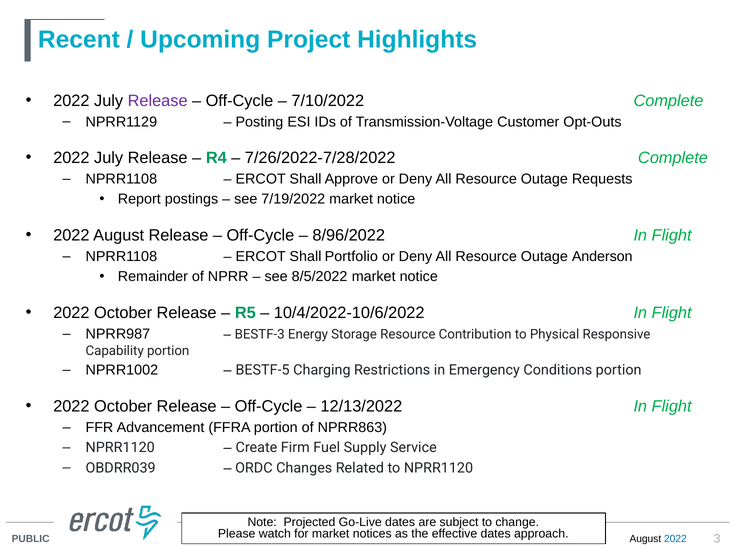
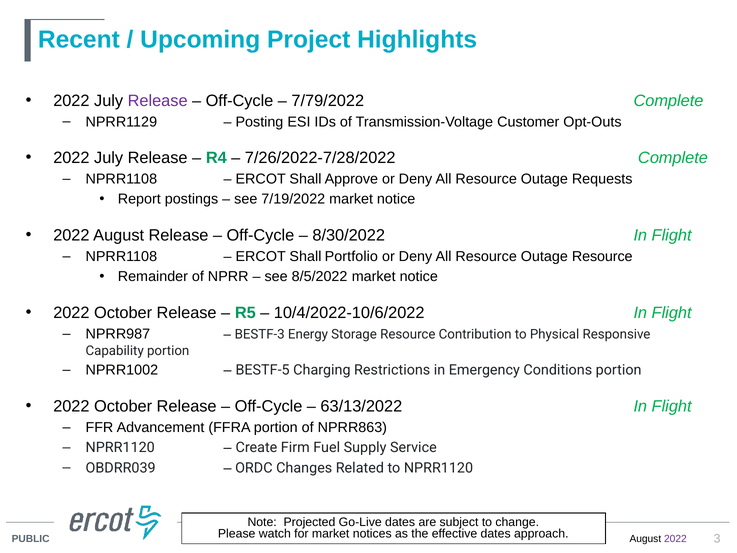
7/10/2022: 7/10/2022 -> 7/79/2022 (328, 101)
8/96/2022: 8/96/2022 -> 8/30/2022 (349, 235)
Outage Anderson: Anderson -> Resource (602, 257)
12/13/2022: 12/13/2022 -> 63/13/2022 (361, 406)
2022 colour: blue -> purple (675, 539)
